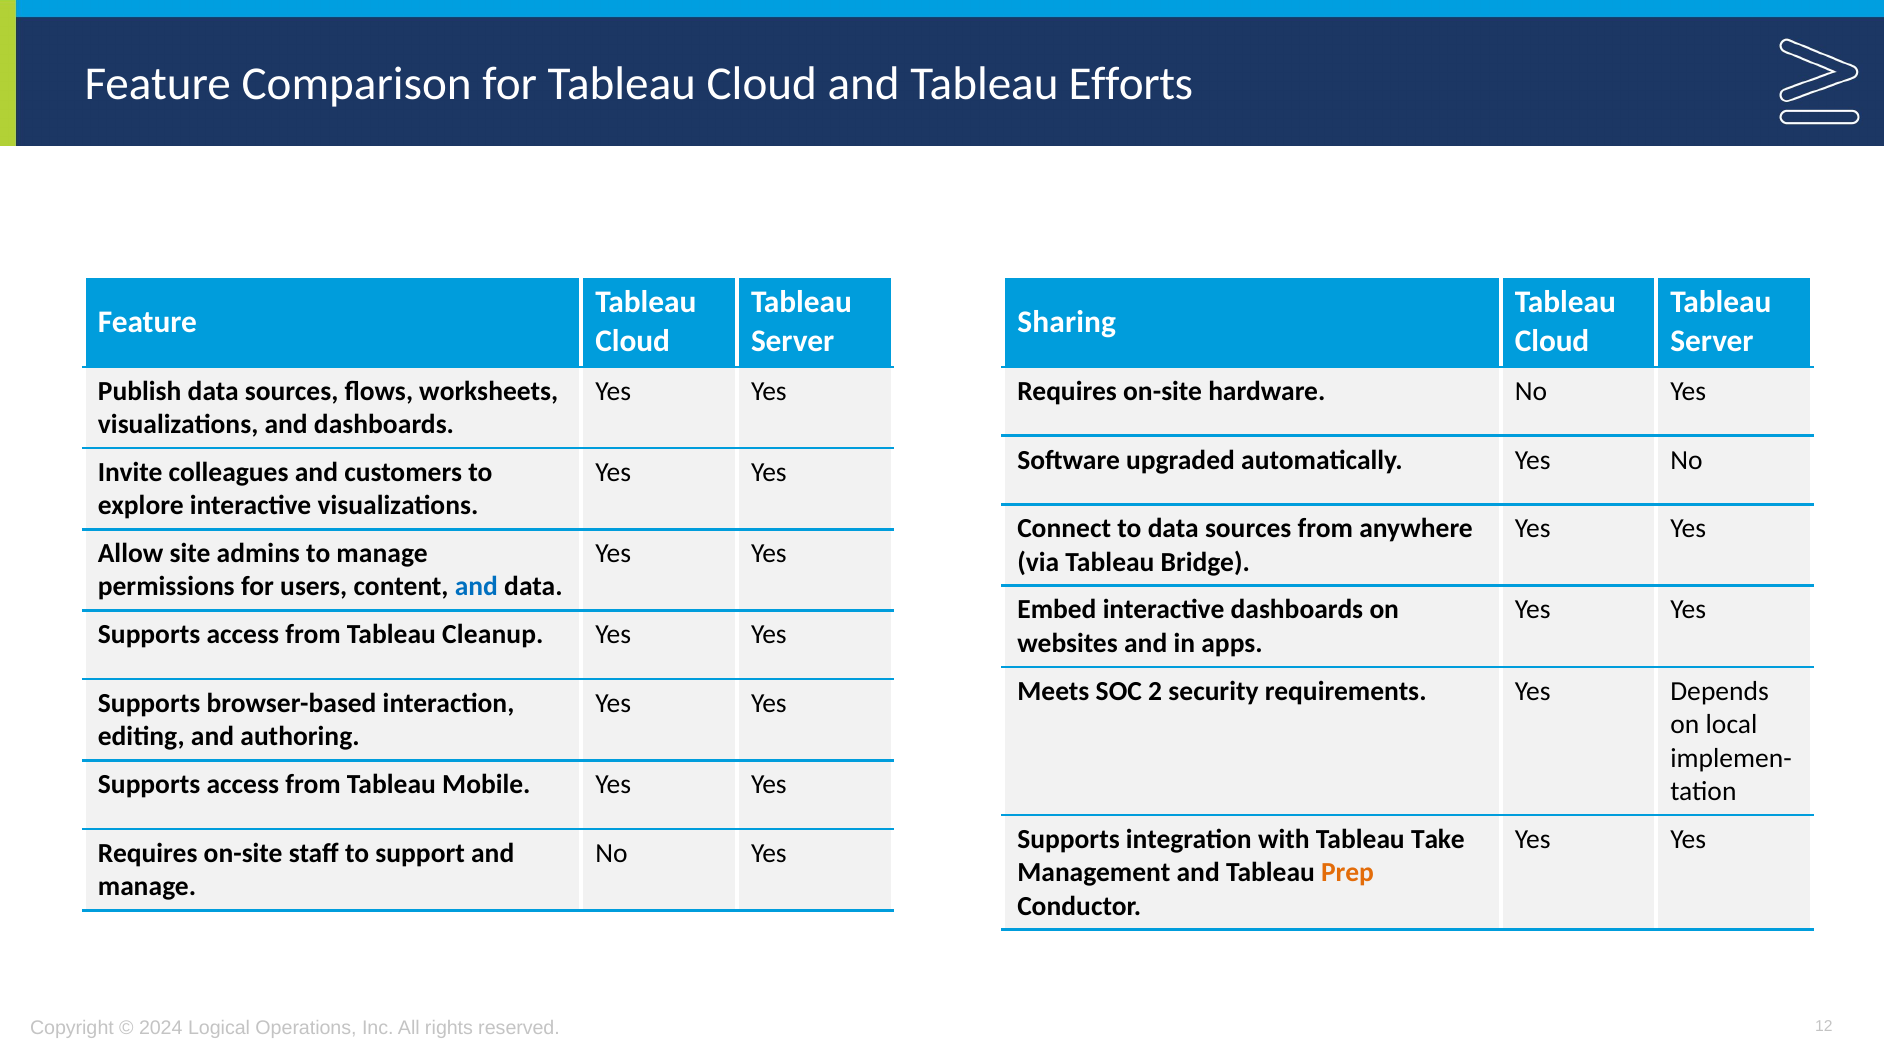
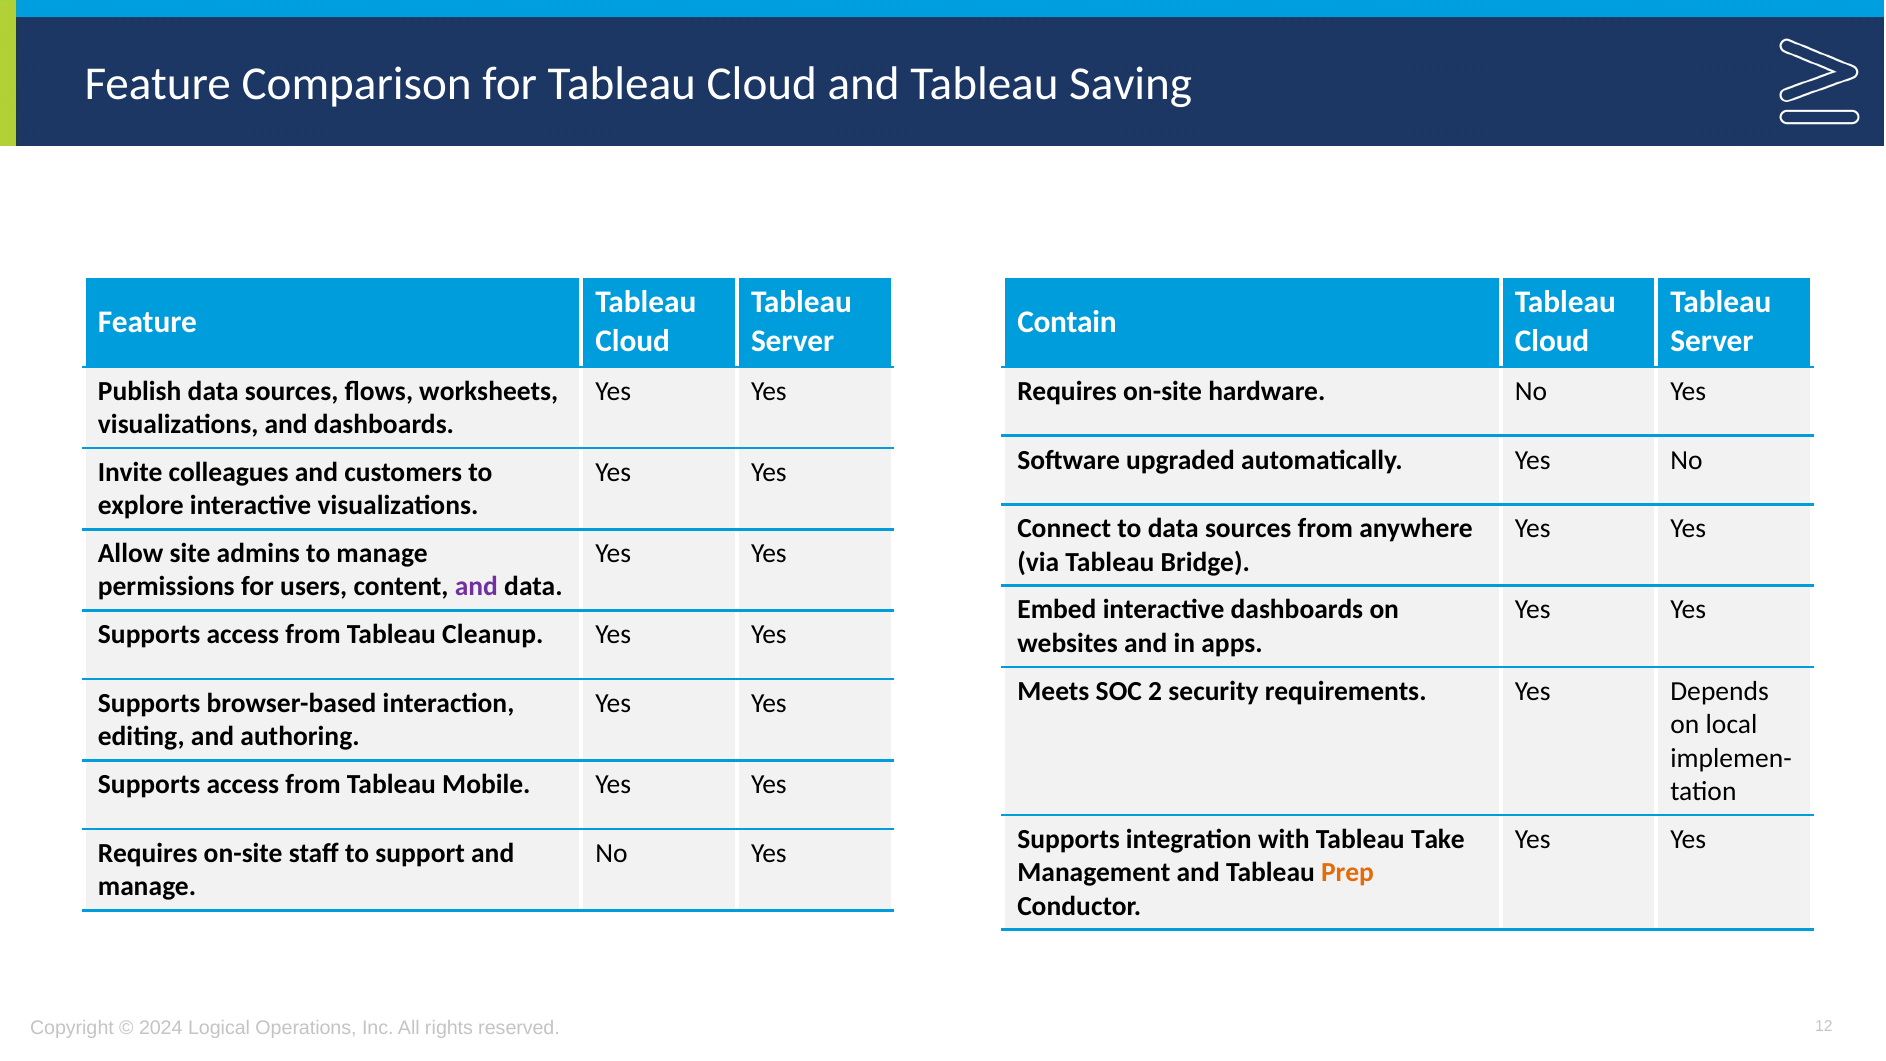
Efforts: Efforts -> Saving (1131, 84)
Sharing: Sharing -> Contain (1067, 322)
and colour: blue -> purple (476, 587)
